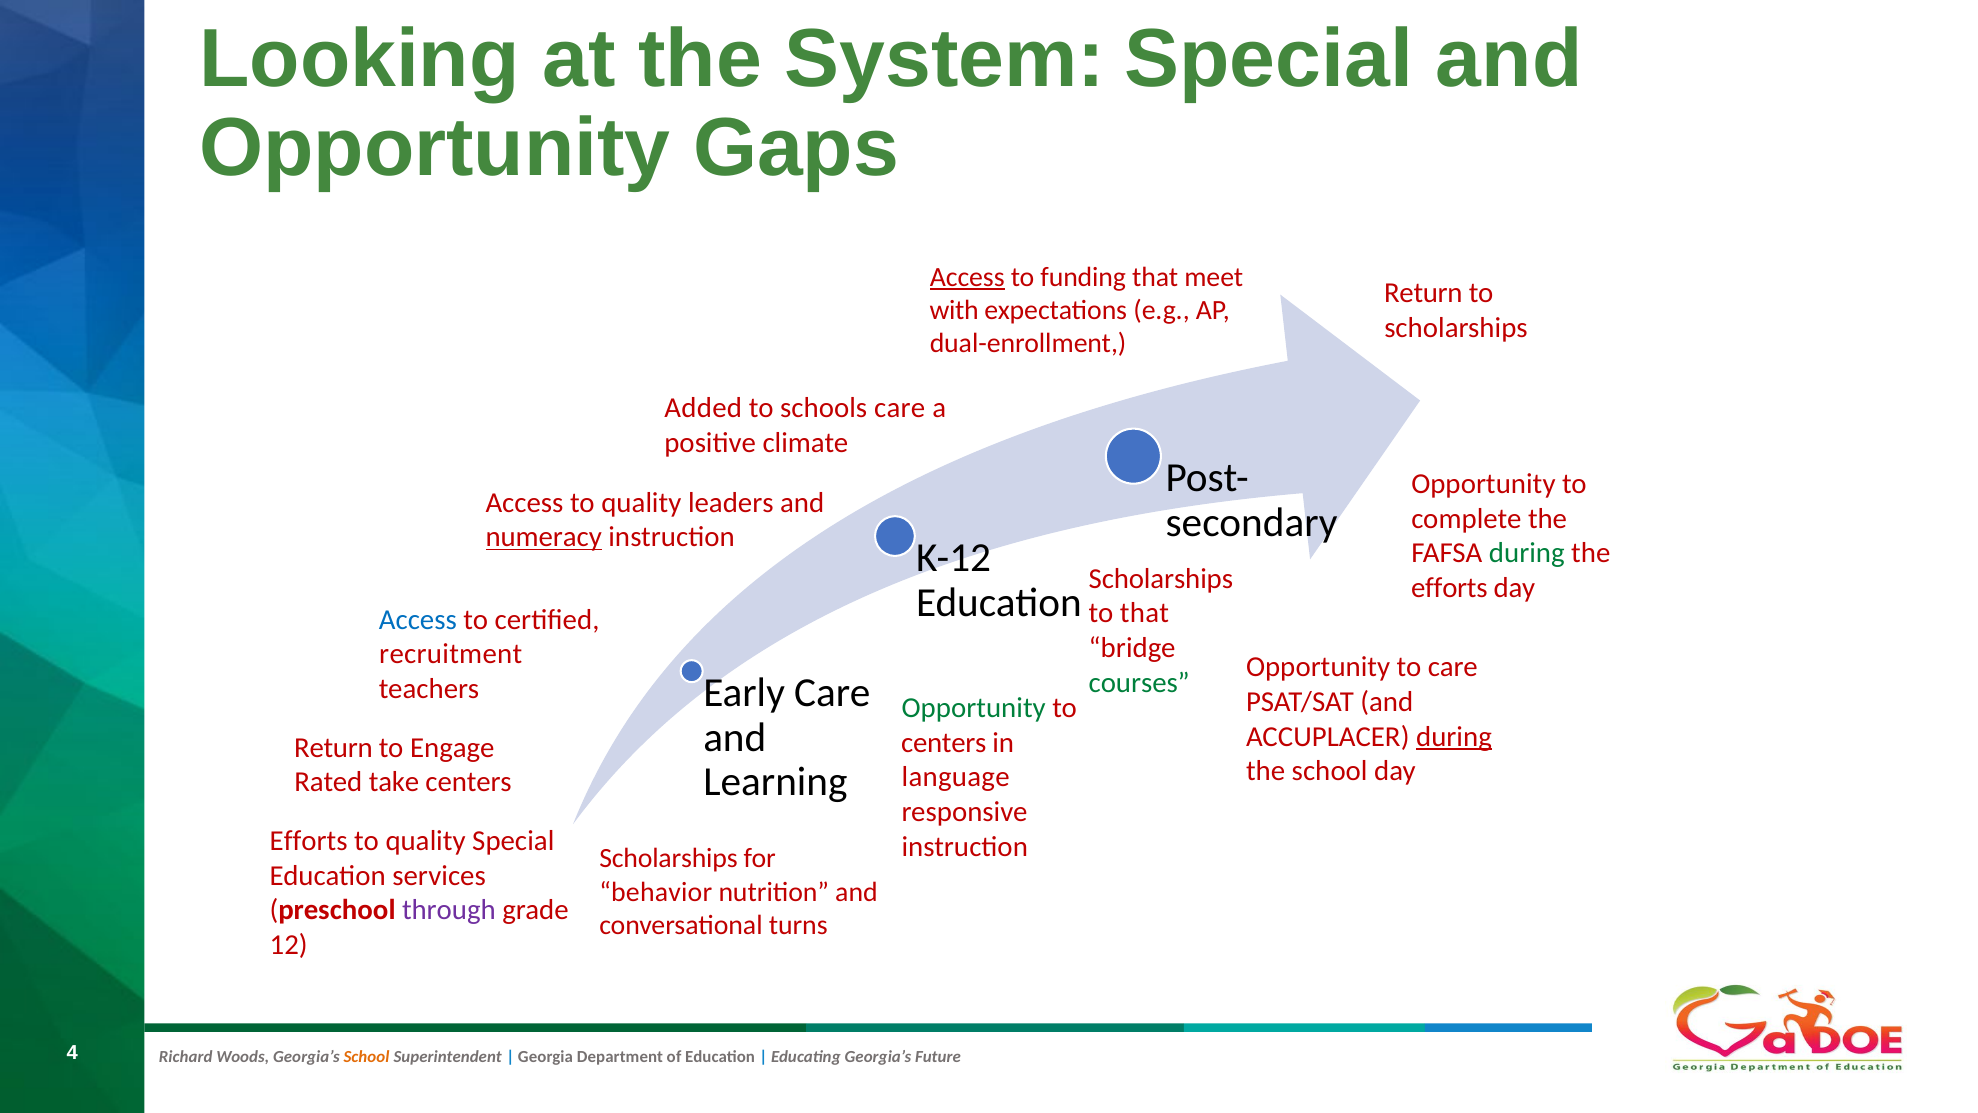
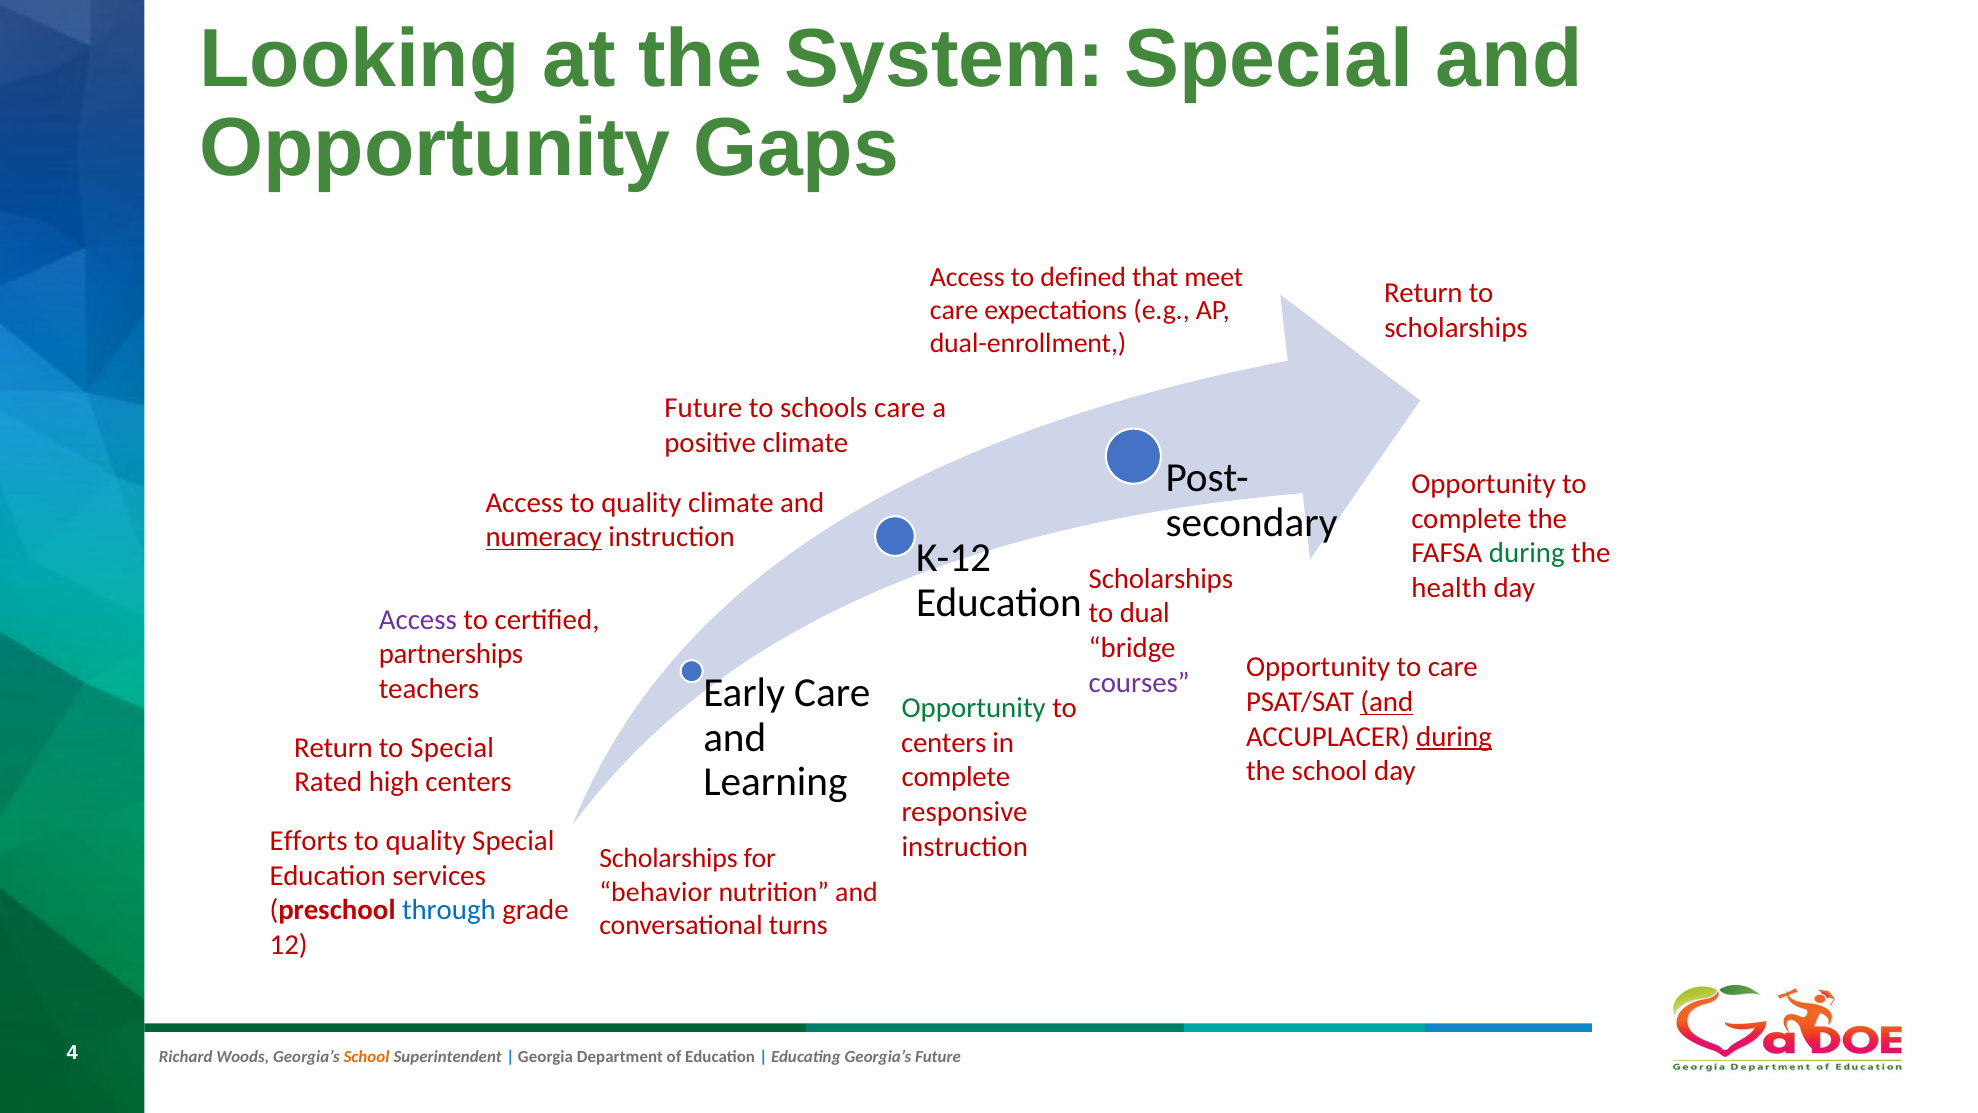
Access underline: present -> none (967, 277)
funding: funding -> defined (1083, 277)
with: with -> care (954, 310)
Added: Added -> Future (703, 408)
quality leaders: leaders -> climate (731, 502)
efforts: efforts -> health (1449, 588)
to that: that -> dual (1145, 613)
Access colour: blue -> purple (418, 619)
recruitment: recruitment -> partnerships (451, 654)
courses colour: green -> purple (1139, 682)
and underline: none -> present (1387, 702)
to Engage: Engage -> Special (452, 748)
language: language -> complete (956, 777)
take: take -> high (394, 782)
through colour: purple -> blue (449, 910)
